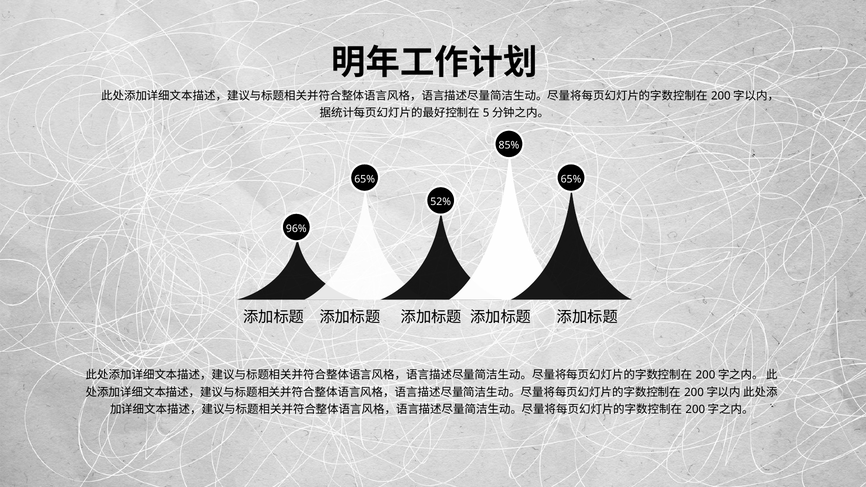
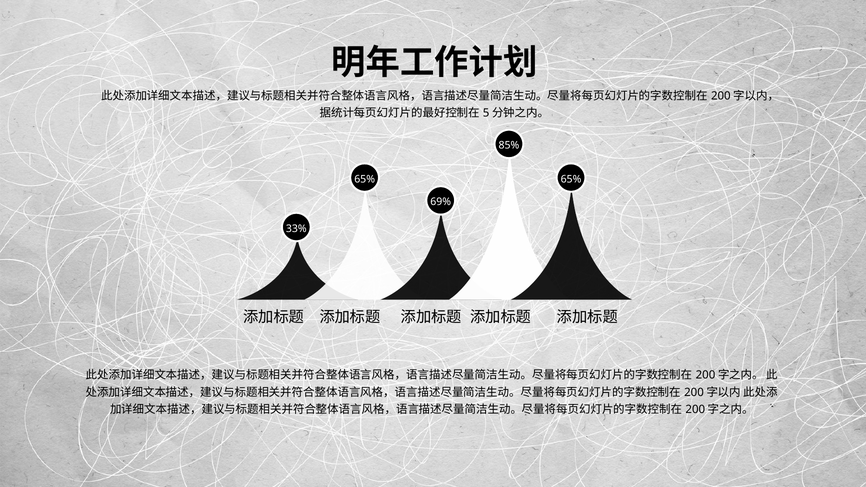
52%: 52% -> 69% (441, 202)
96%: 96% -> 33% (296, 229)
